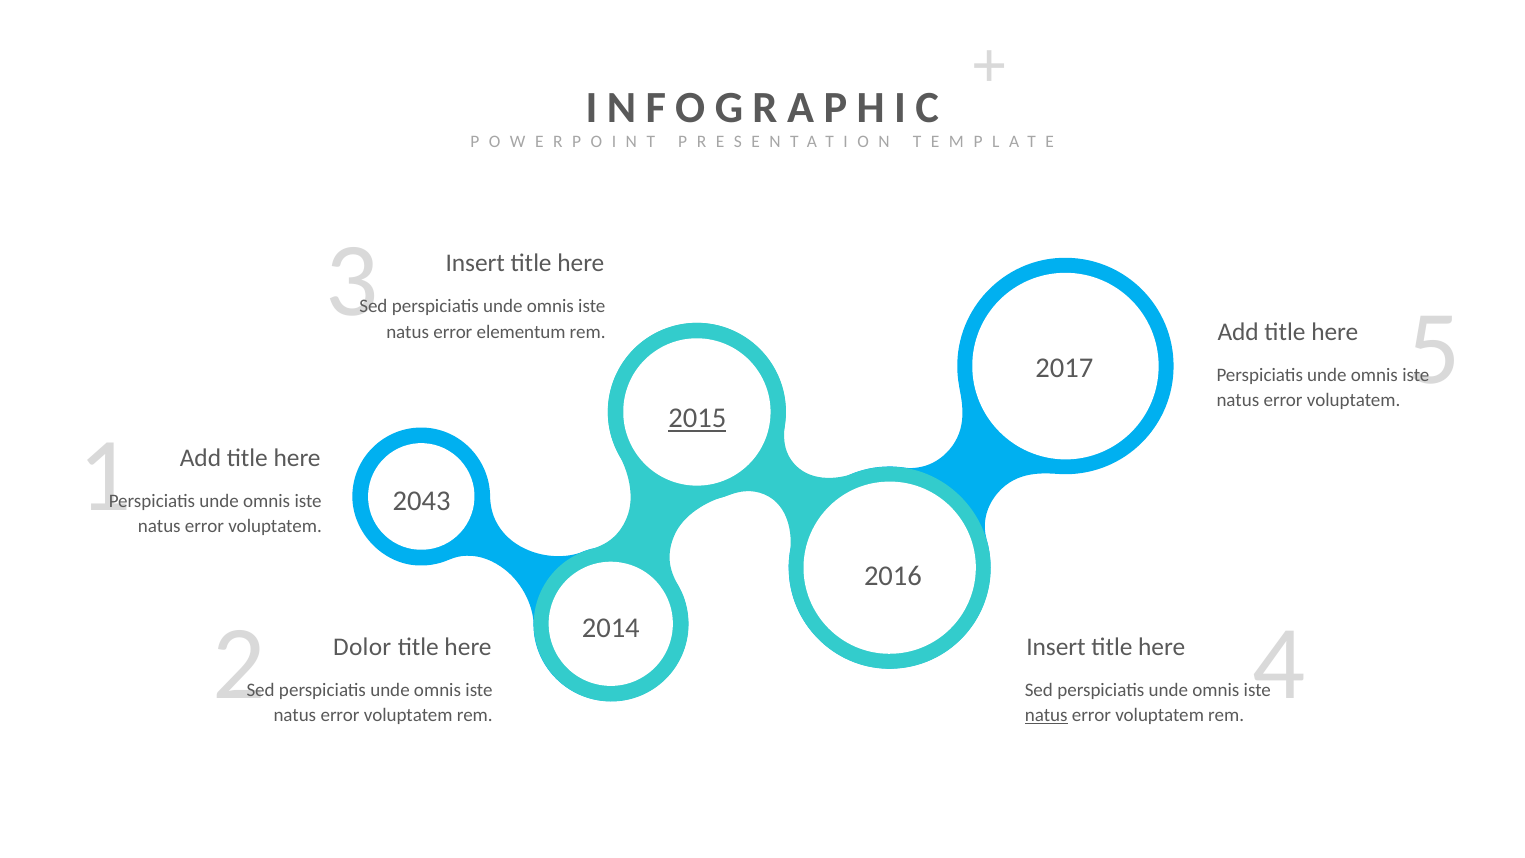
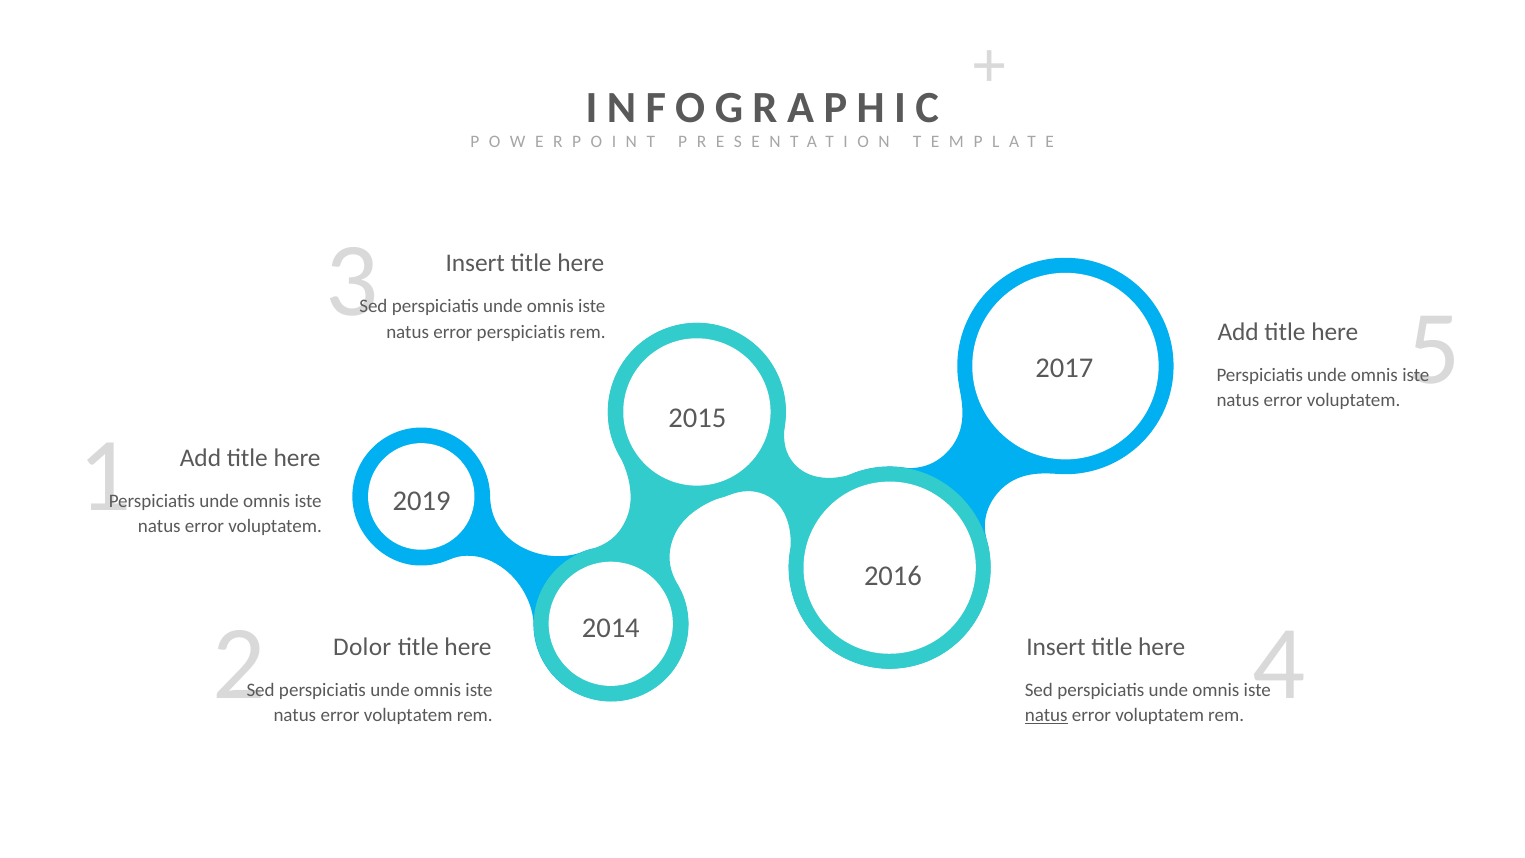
error elementum: elementum -> perspiciatis (521, 332)
2015 underline: present -> none (697, 418)
2043: 2043 -> 2019 (422, 501)
